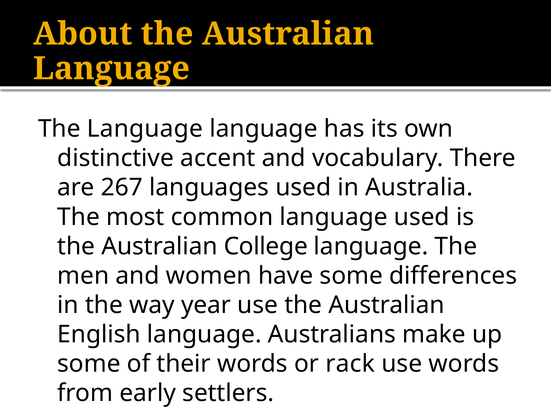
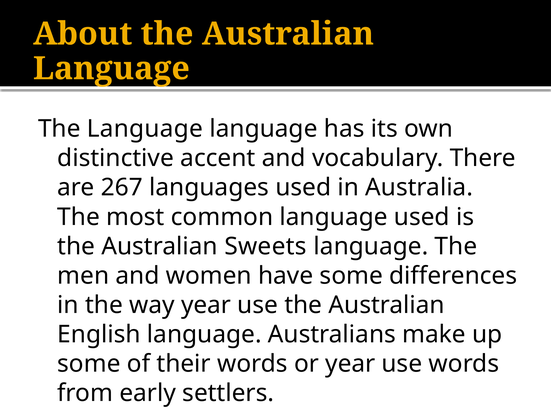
College: College -> Sweets (266, 246)
or rack: rack -> year (350, 364)
